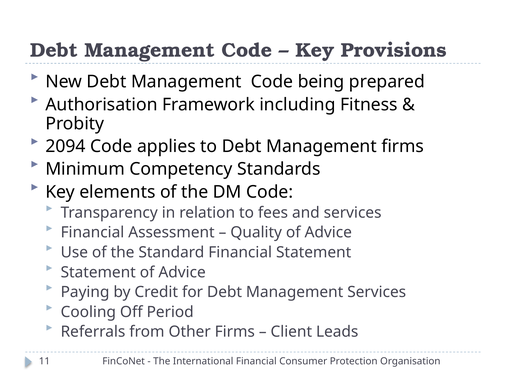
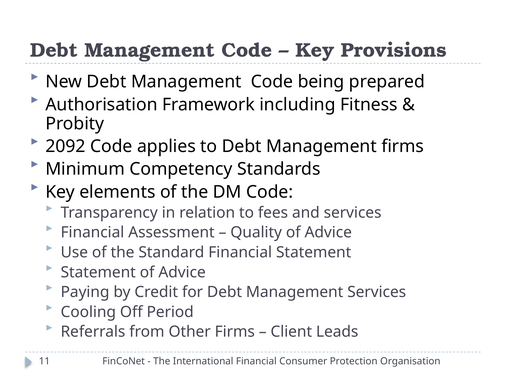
2094: 2094 -> 2092 (66, 146)
